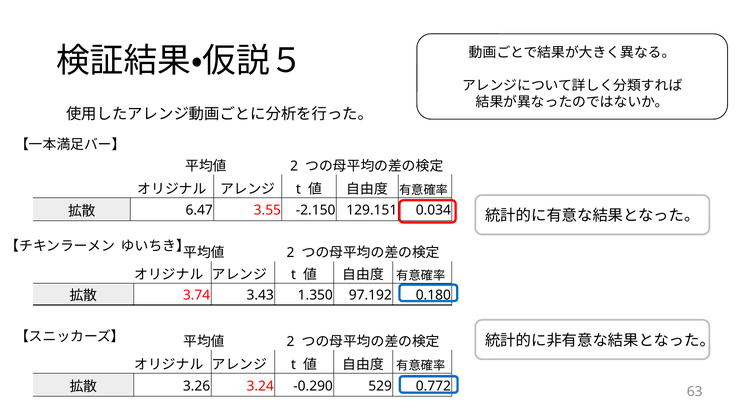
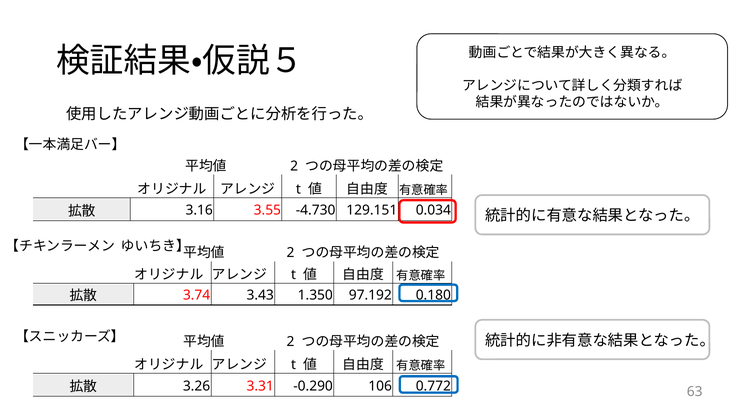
6.47: 6.47 -> 3.16 (199, 210)
-2.150: -2.150 -> -4.730 (316, 210)
3.24: 3.24 -> 3.31 (260, 386)
529: 529 -> 106 (380, 386)
